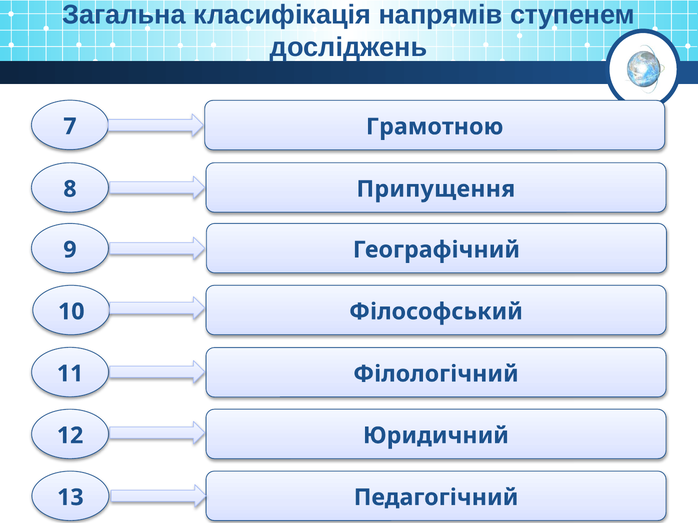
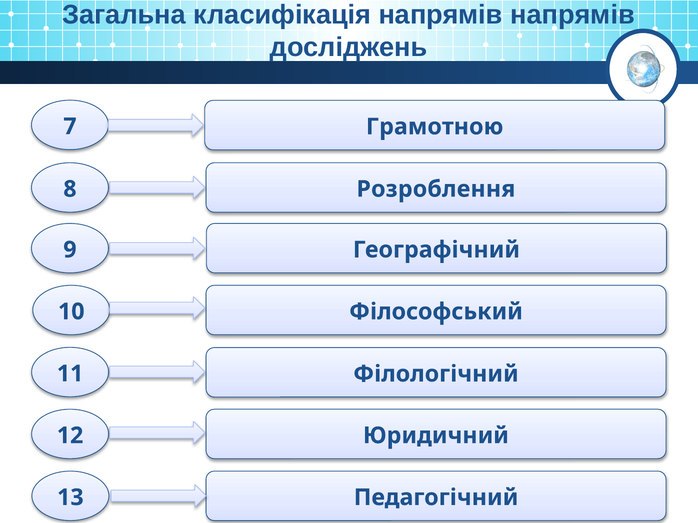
напрямів ступенем: ступенем -> напрямів (572, 15)
Припущення: Припущення -> Розроблення (436, 189)
